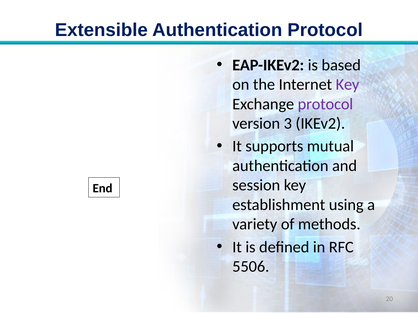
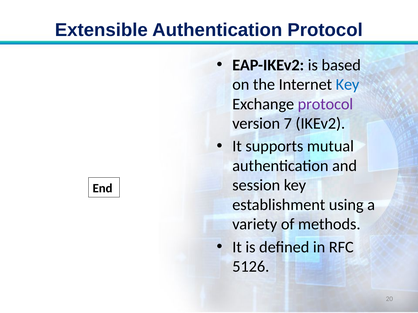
Key colour: purple -> blue (348, 85)
3: 3 -> 7 (288, 124)
5506: 5506 -> 5126 (251, 267)
